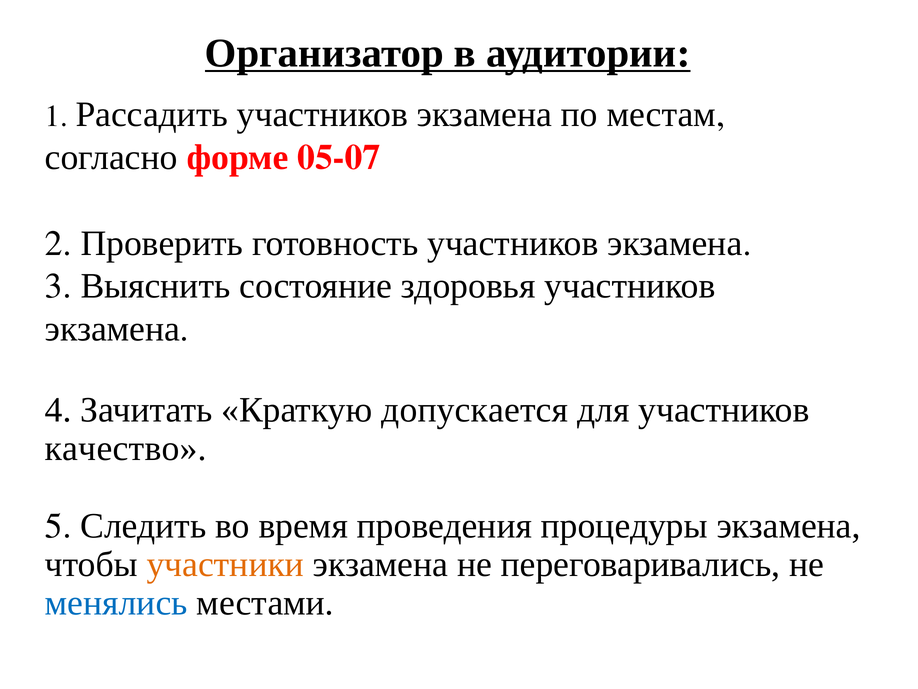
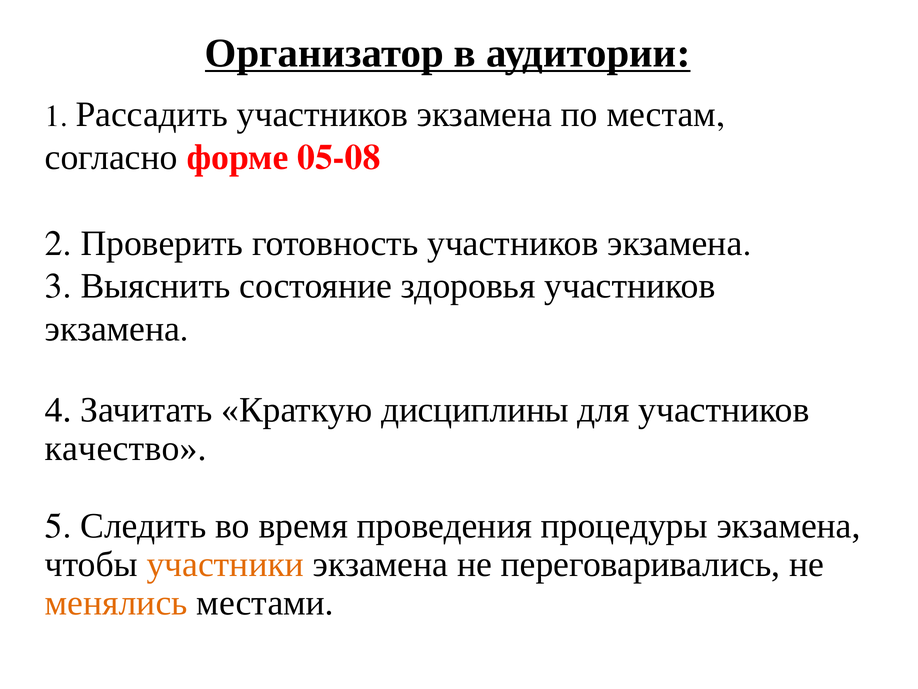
05-07: 05-07 -> 05-08 (339, 157)
допускается: допускается -> дисциплины (475, 410)
менялись colour: blue -> orange (116, 603)
